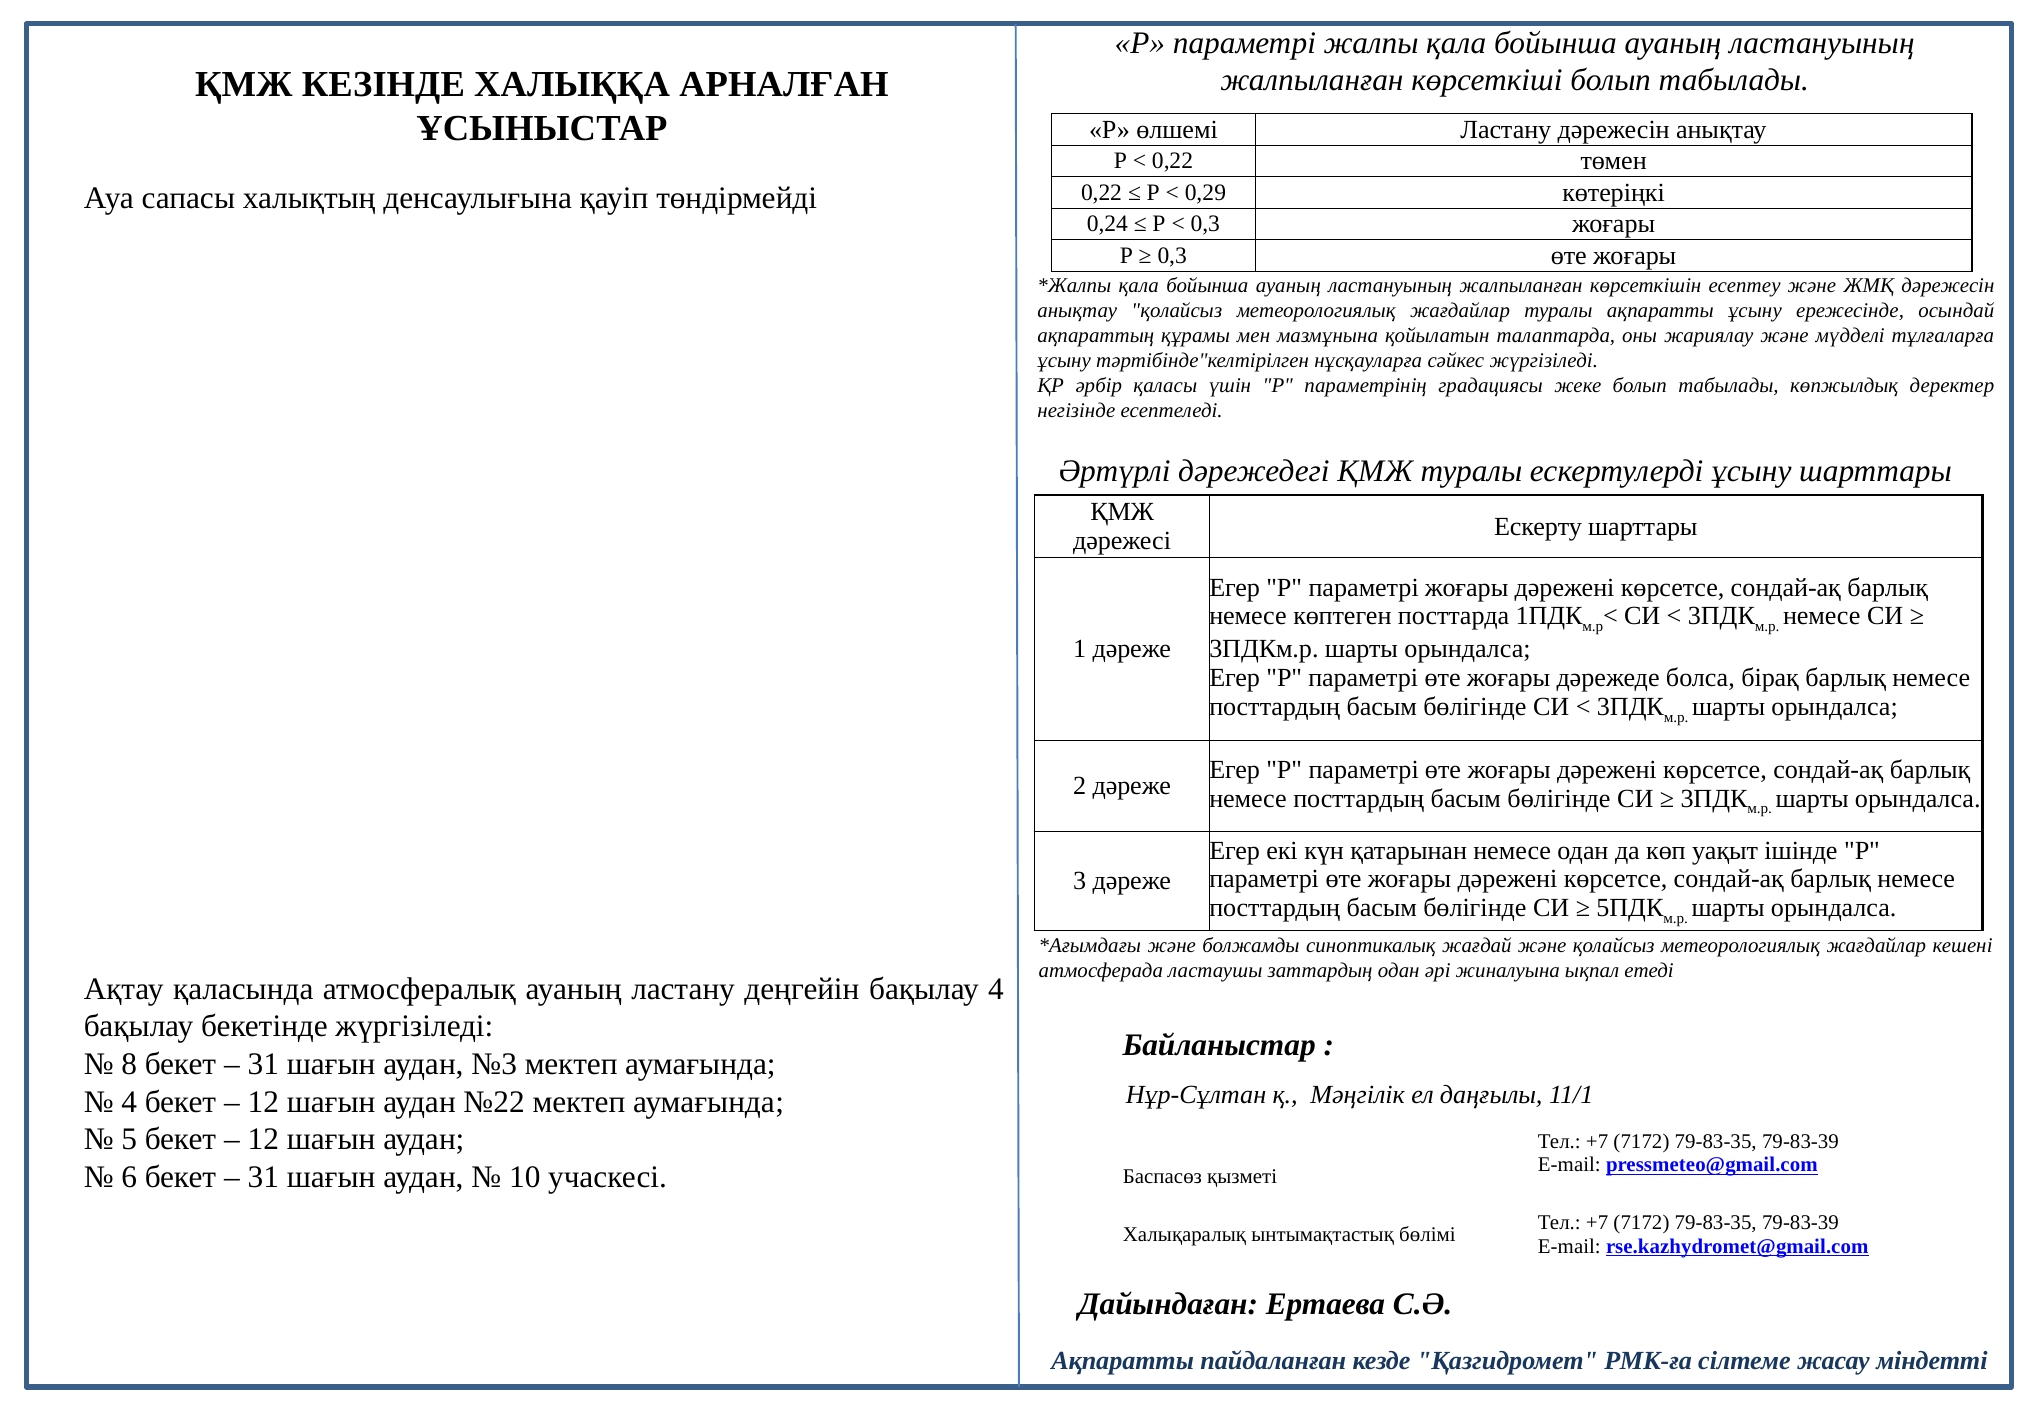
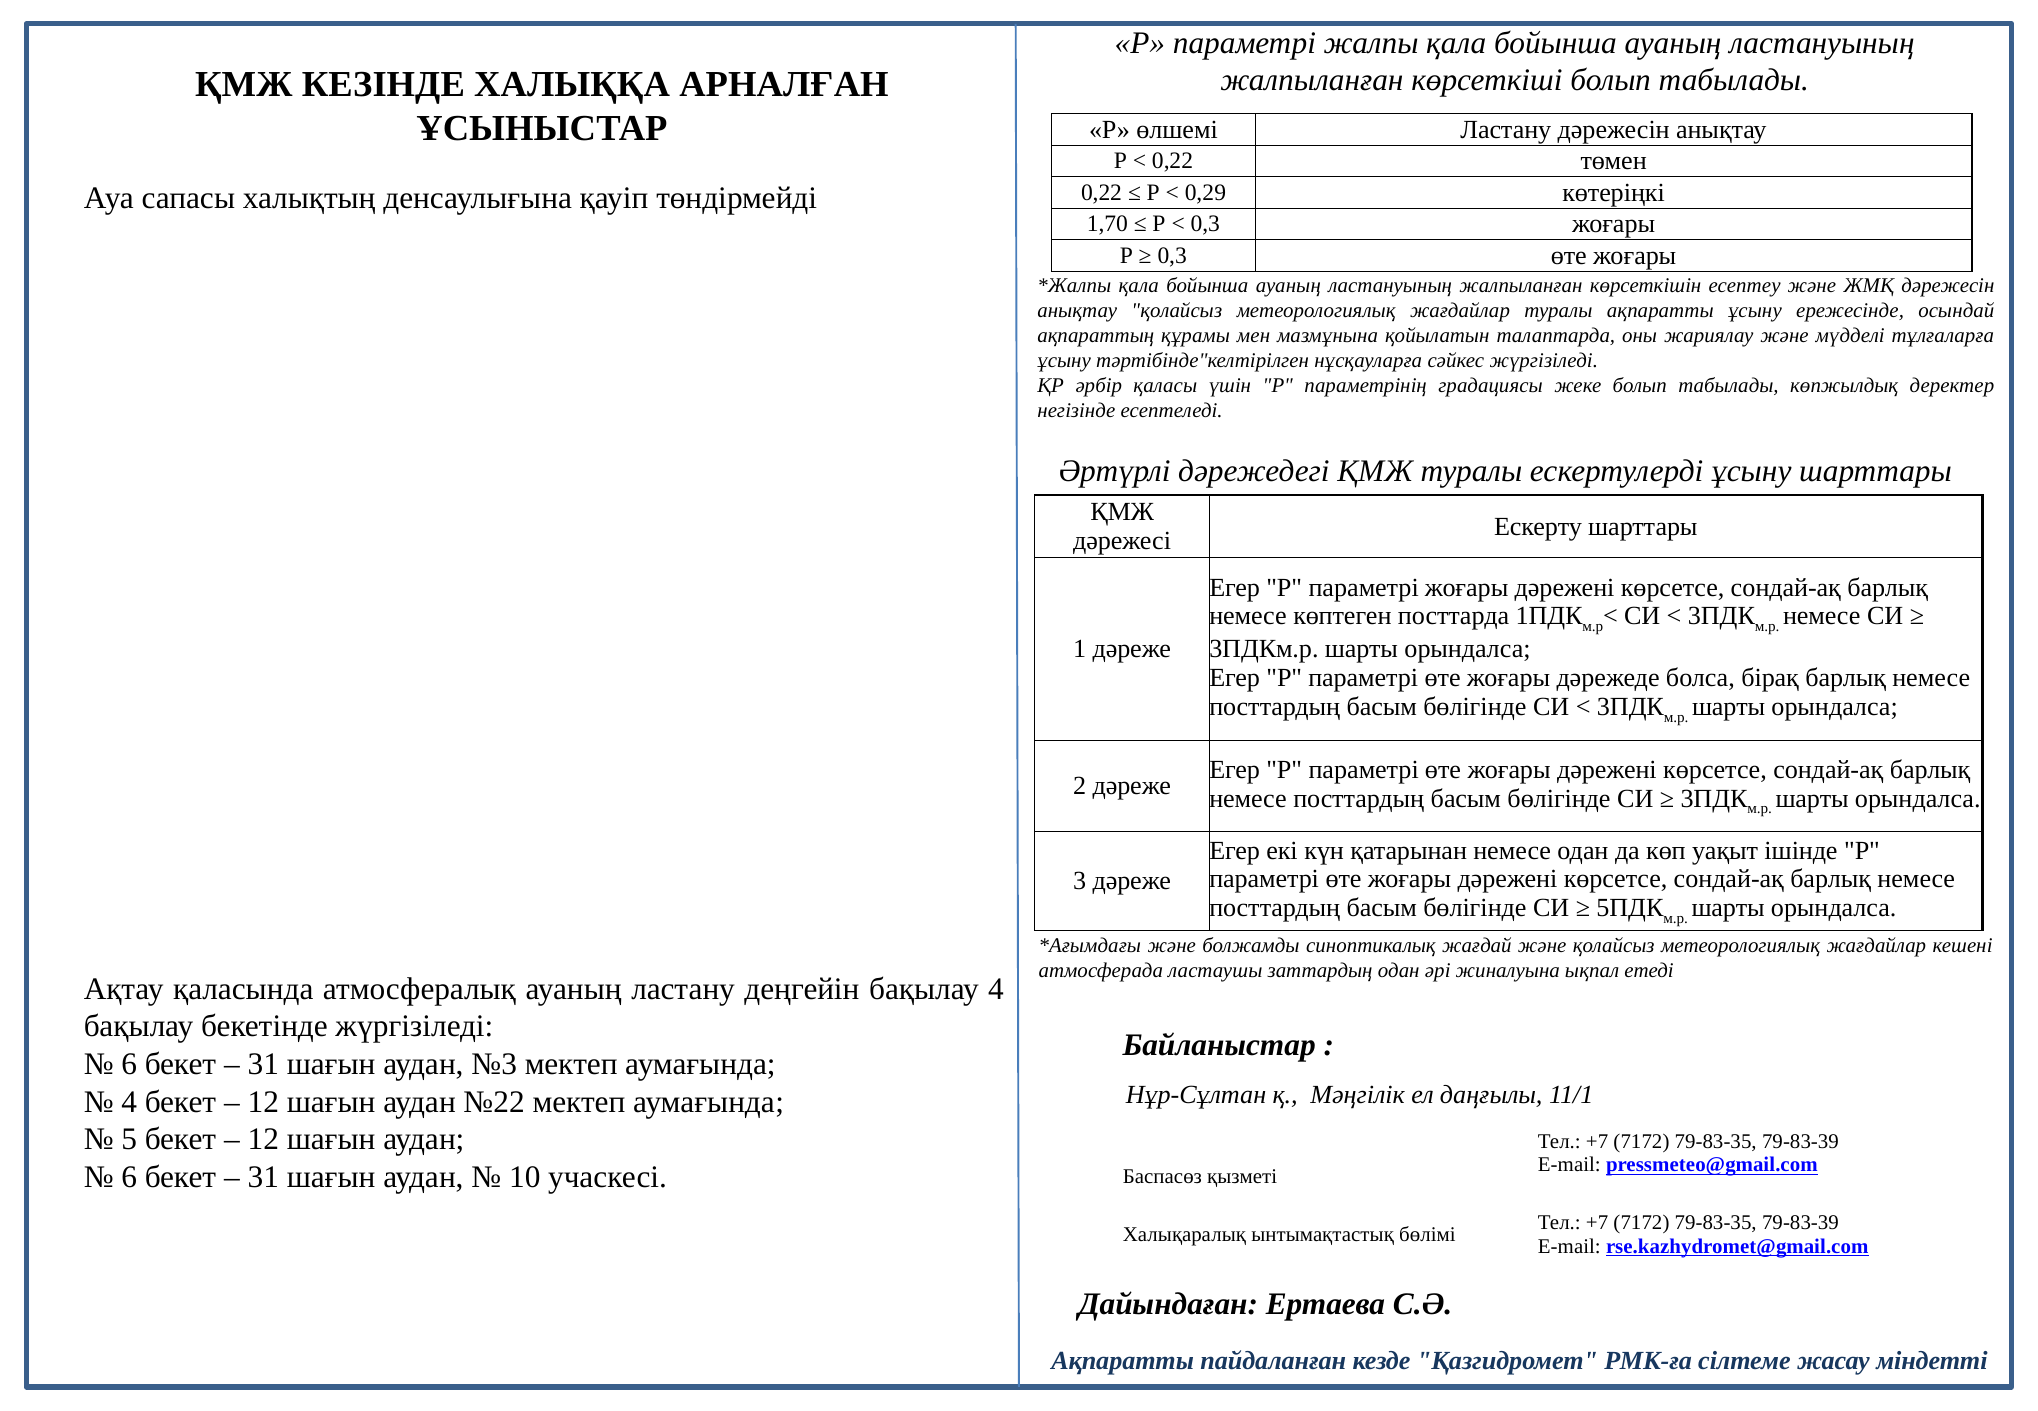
0,24: 0,24 -> 1,70 (1107, 224)
8: 8 -> 6 (129, 1064)
